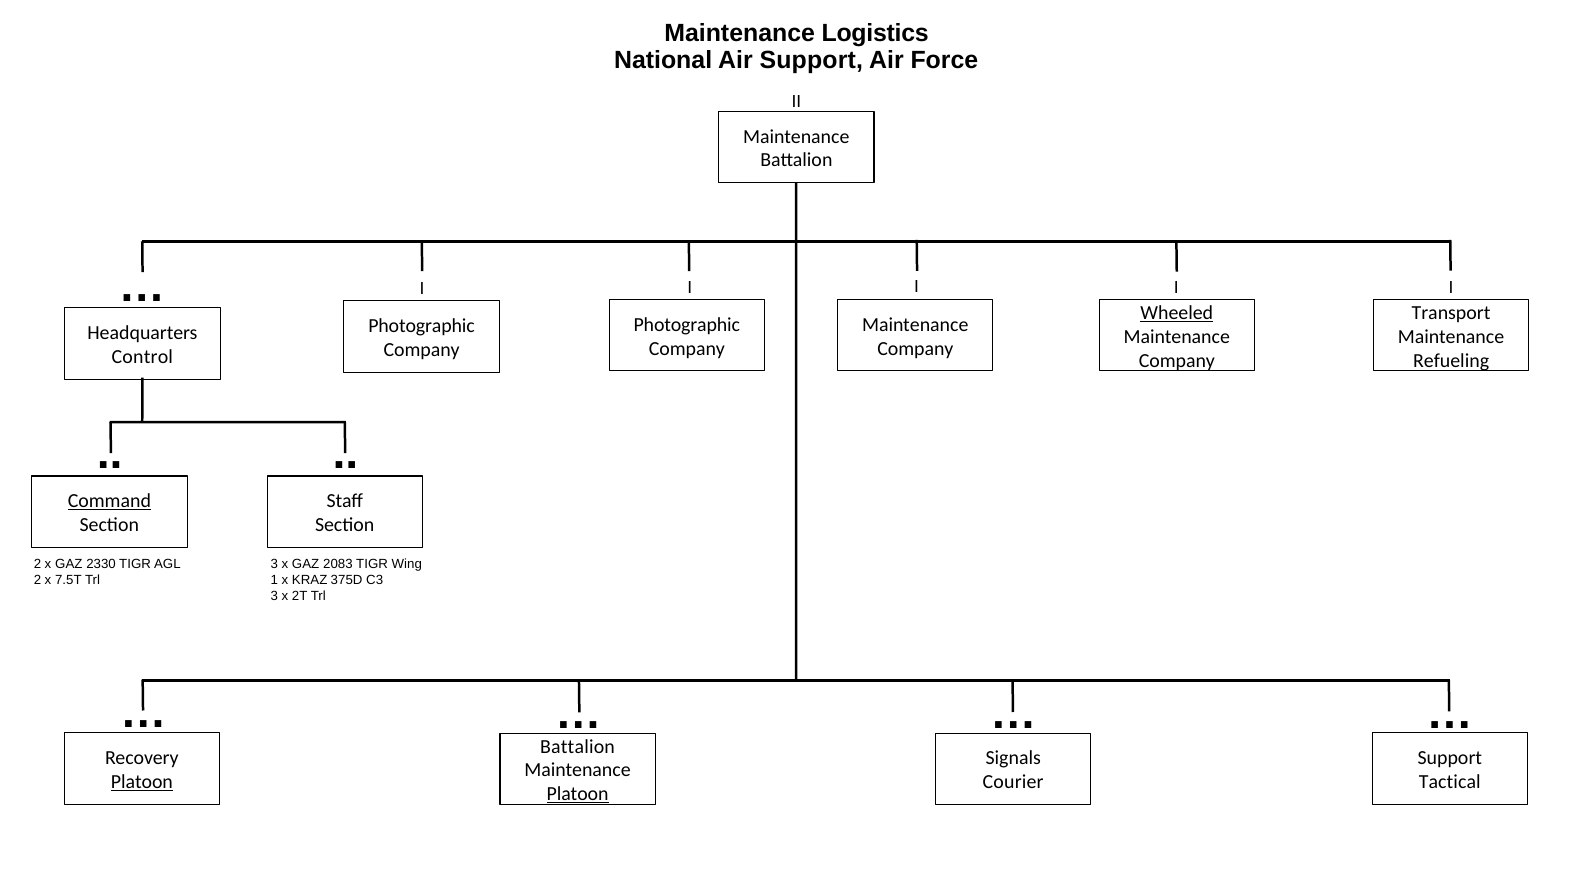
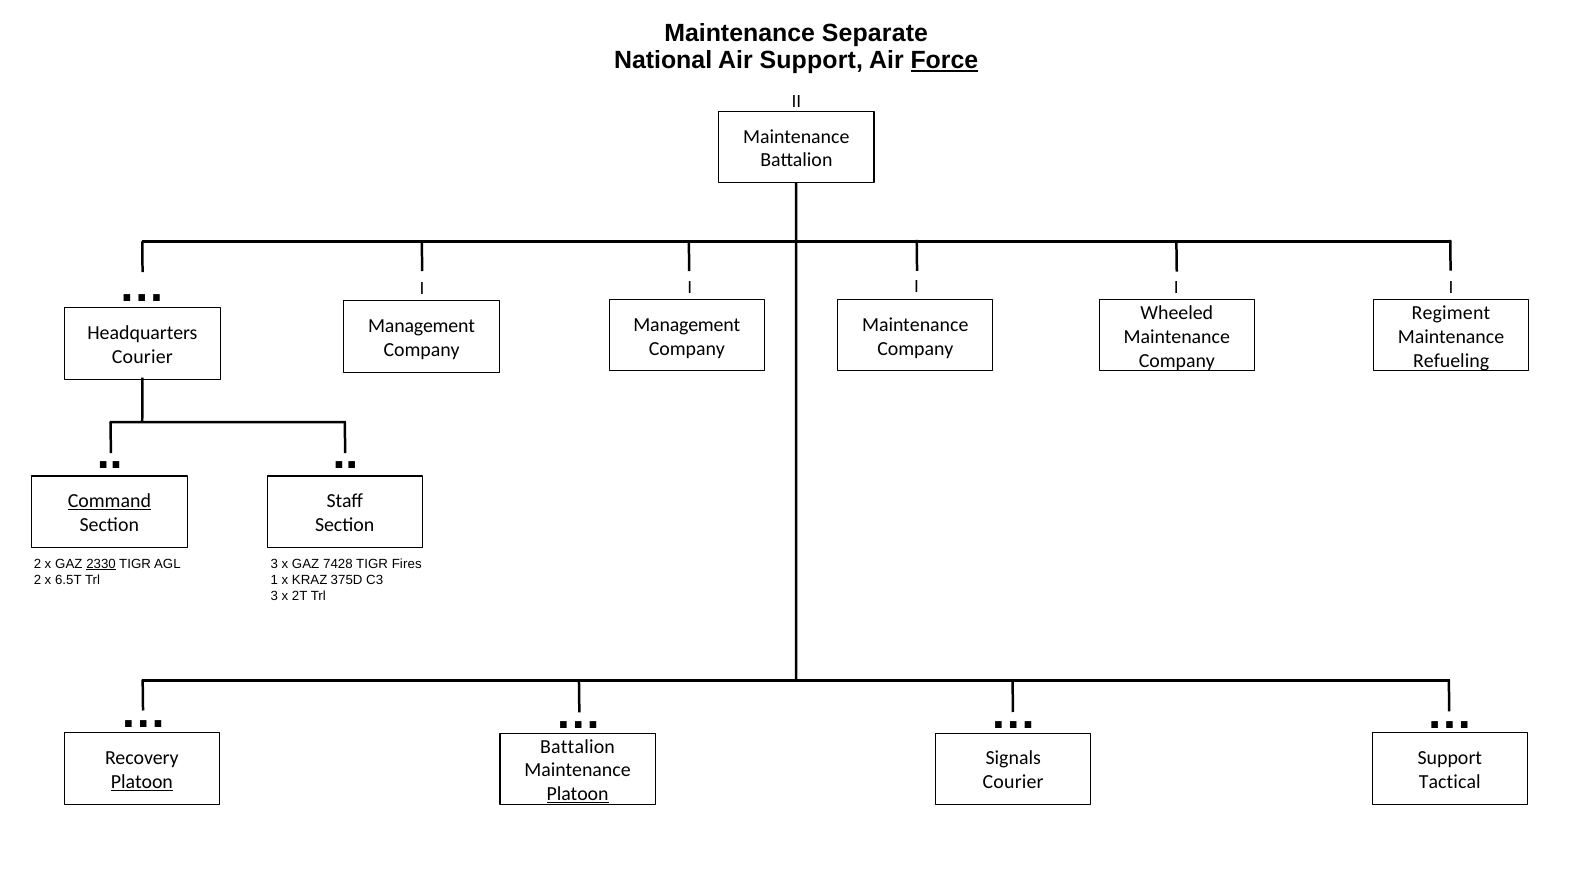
Logistics: Logistics -> Separate (875, 33)
Force underline: none -> present (944, 60)
Wheeled underline: present -> none (1177, 313)
Transport: Transport -> Regiment (1451, 313)
Photographic: Photographic -> Management (687, 325)
Photographic: Photographic -> Management (422, 326)
Control: Control -> Courier (142, 357)
2330 underline: none -> present (101, 564)
2083: 2083 -> 7428 (338, 564)
Wing: Wing -> Fires (407, 564)
7.5T: 7.5T -> 6.5T (68, 580)
